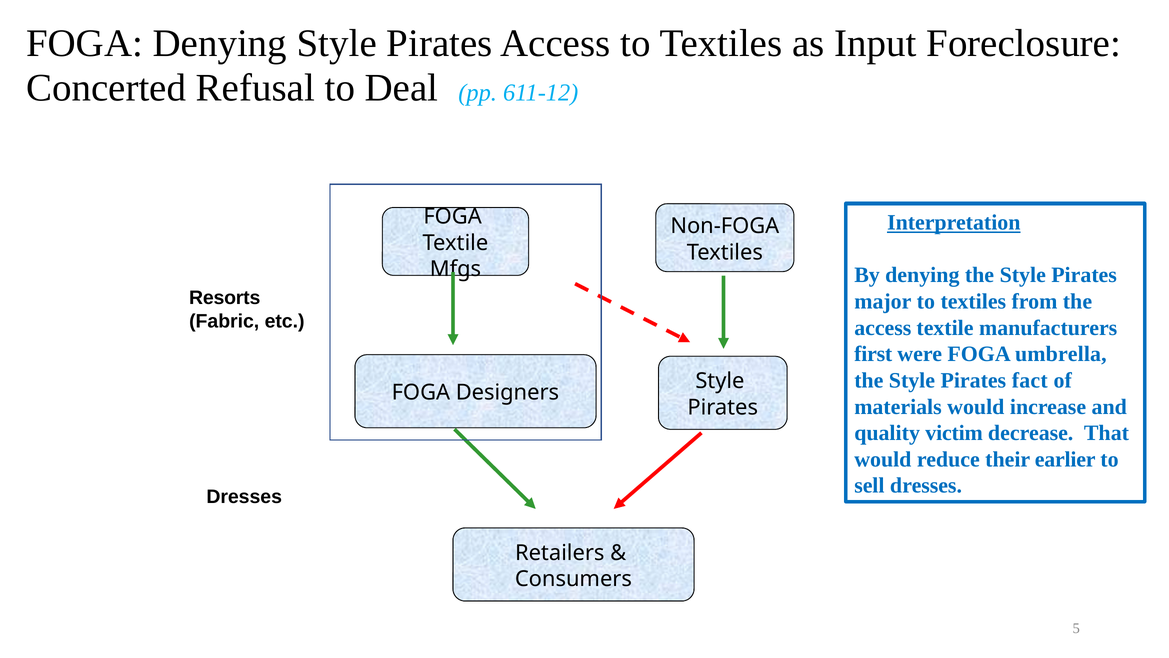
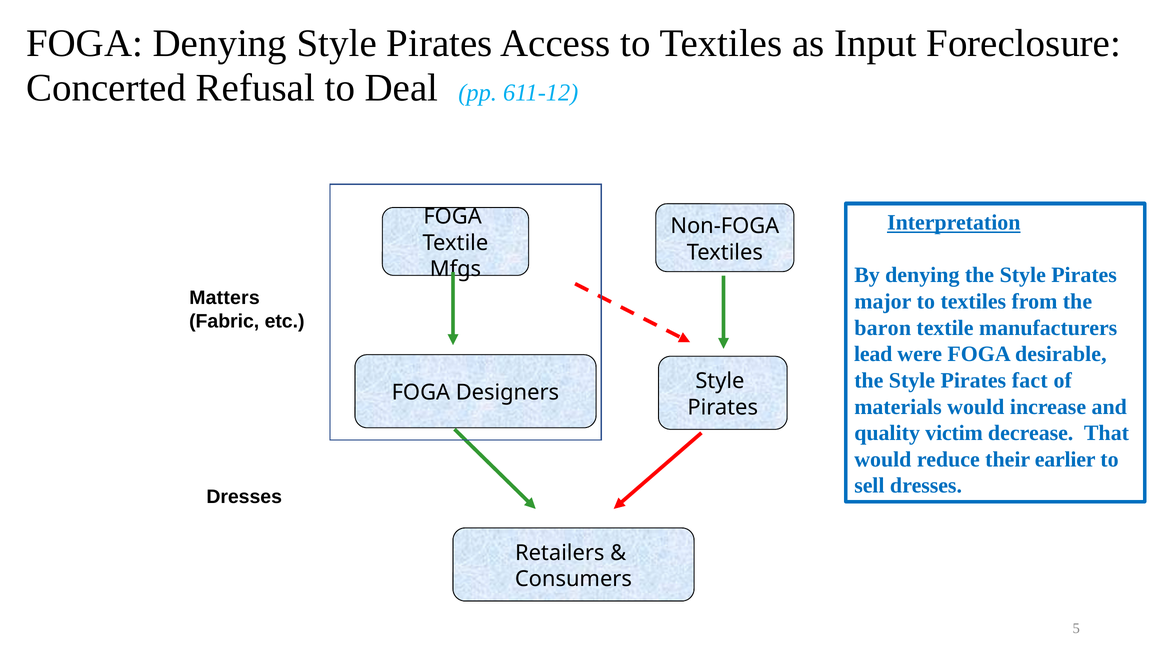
Resorts: Resorts -> Matters (225, 298)
access: access -> baron (883, 328)
first: first -> lead (873, 354)
umbrella: umbrella -> desirable (1061, 354)
